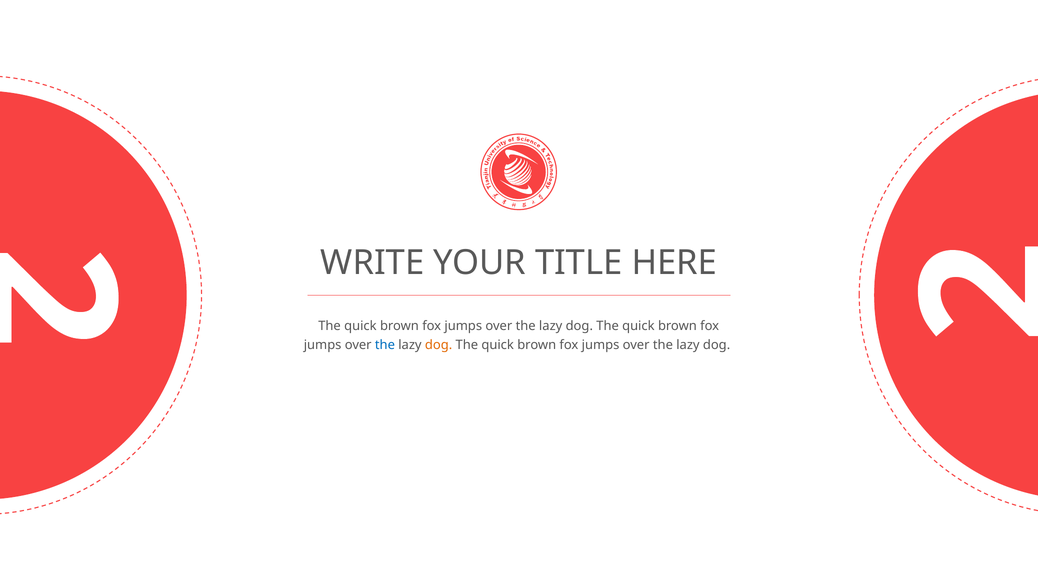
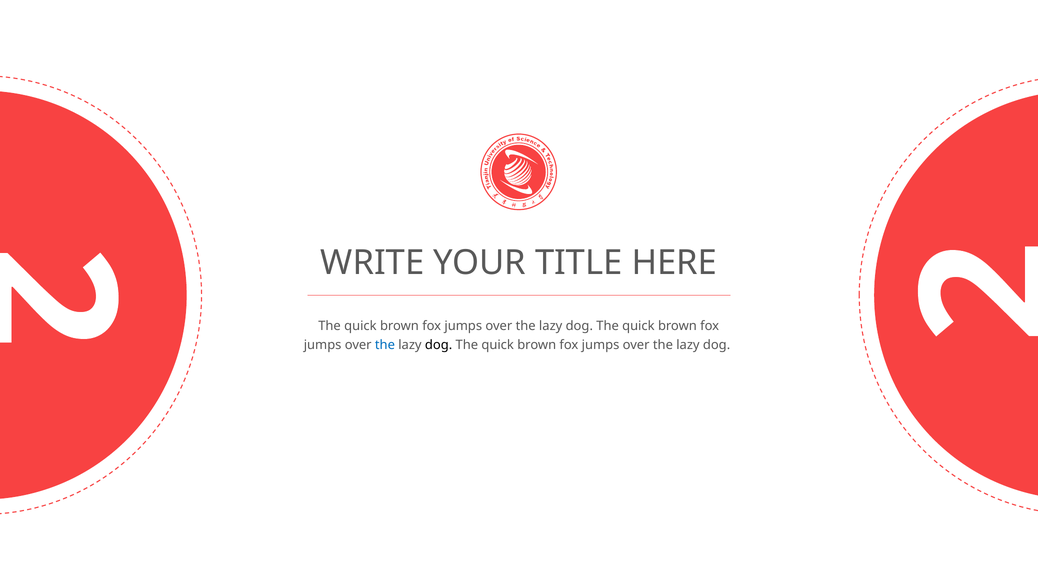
dog colour: orange -> black (439, 345)
